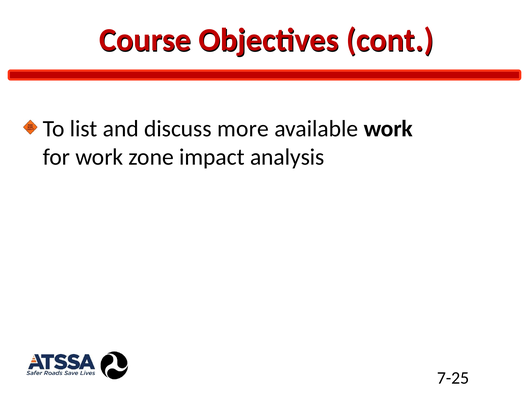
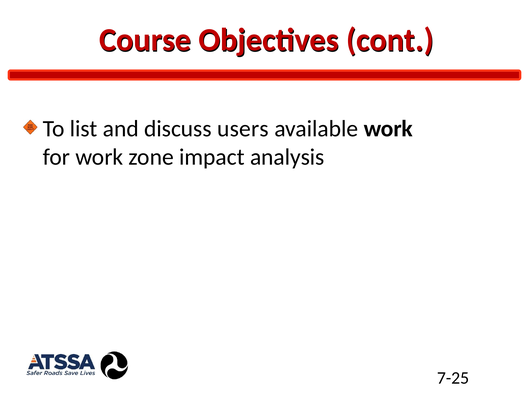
more: more -> users (243, 129)
